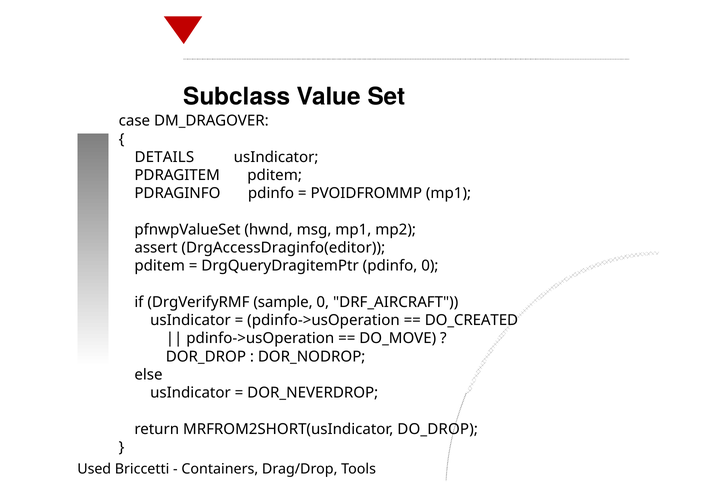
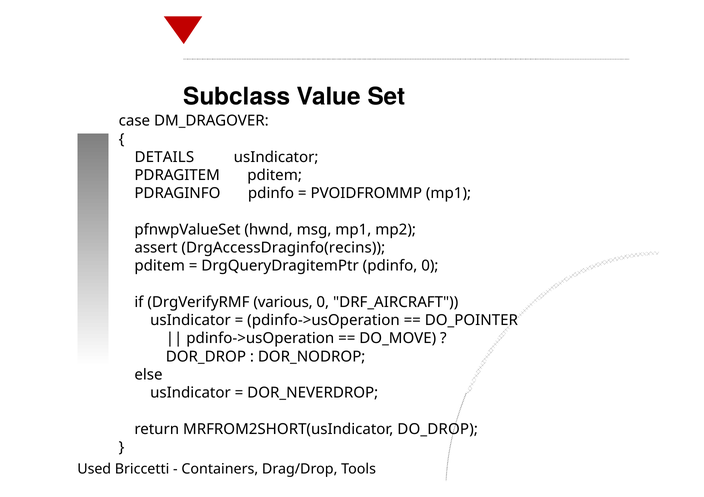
DrgAccessDraginfo(editor: DrgAccessDraginfo(editor -> DrgAccessDraginfo(recins (283, 248)
sample: sample -> various (283, 302)
DO_CREATED: DO_CREATED -> DO_POINTER (471, 320)
